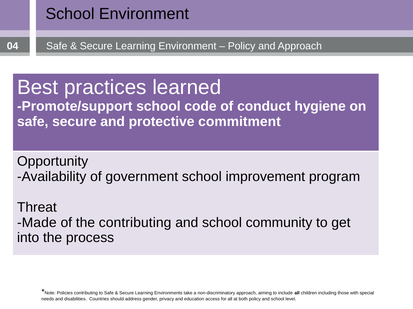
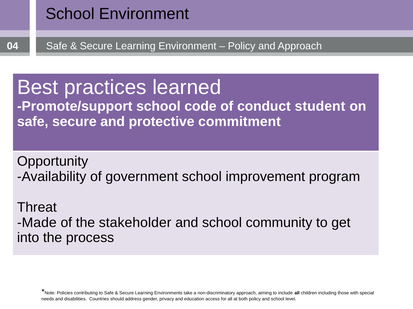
hygiene: hygiene -> student (320, 107)
the contributing: contributing -> stakeholder (135, 223)
